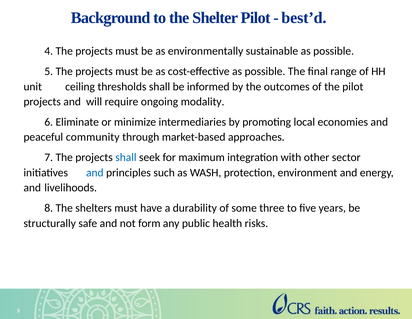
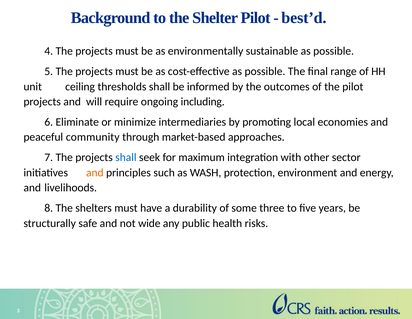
modality: modality -> including (203, 102)
and colour: blue -> orange (95, 172)
form: form -> wide (149, 223)
